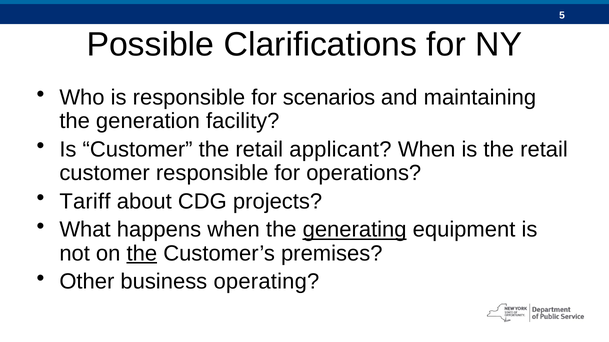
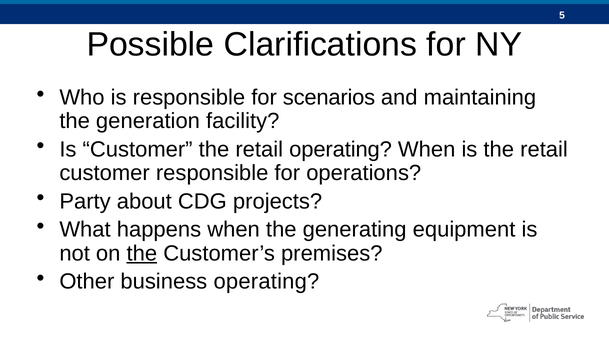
retail applicant: applicant -> operating (341, 150)
Tariff: Tariff -> Party (85, 202)
generating underline: present -> none (355, 230)
